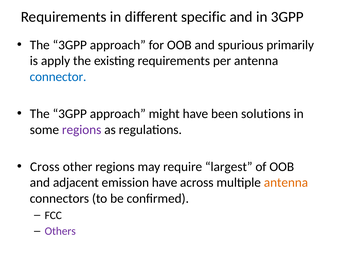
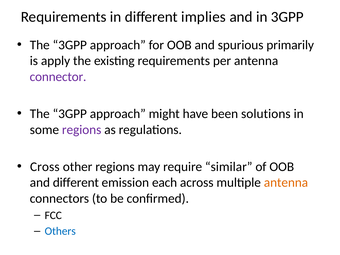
specific: specific -> implies (204, 17)
connector colour: blue -> purple (58, 77)
largest: largest -> similar (229, 167)
and adjacent: adjacent -> different (76, 183)
emission have: have -> each (165, 183)
Others colour: purple -> blue (60, 231)
